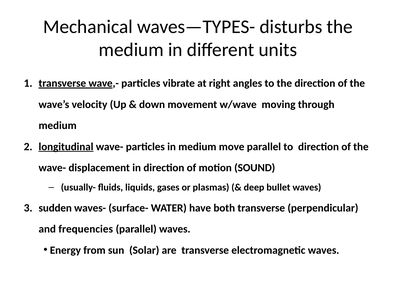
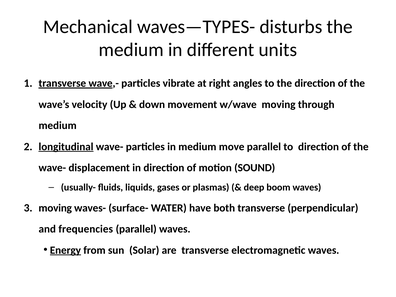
bullet: bullet -> boom (278, 187)
sudden: sudden -> moving (55, 208)
Energy underline: none -> present (65, 250)
